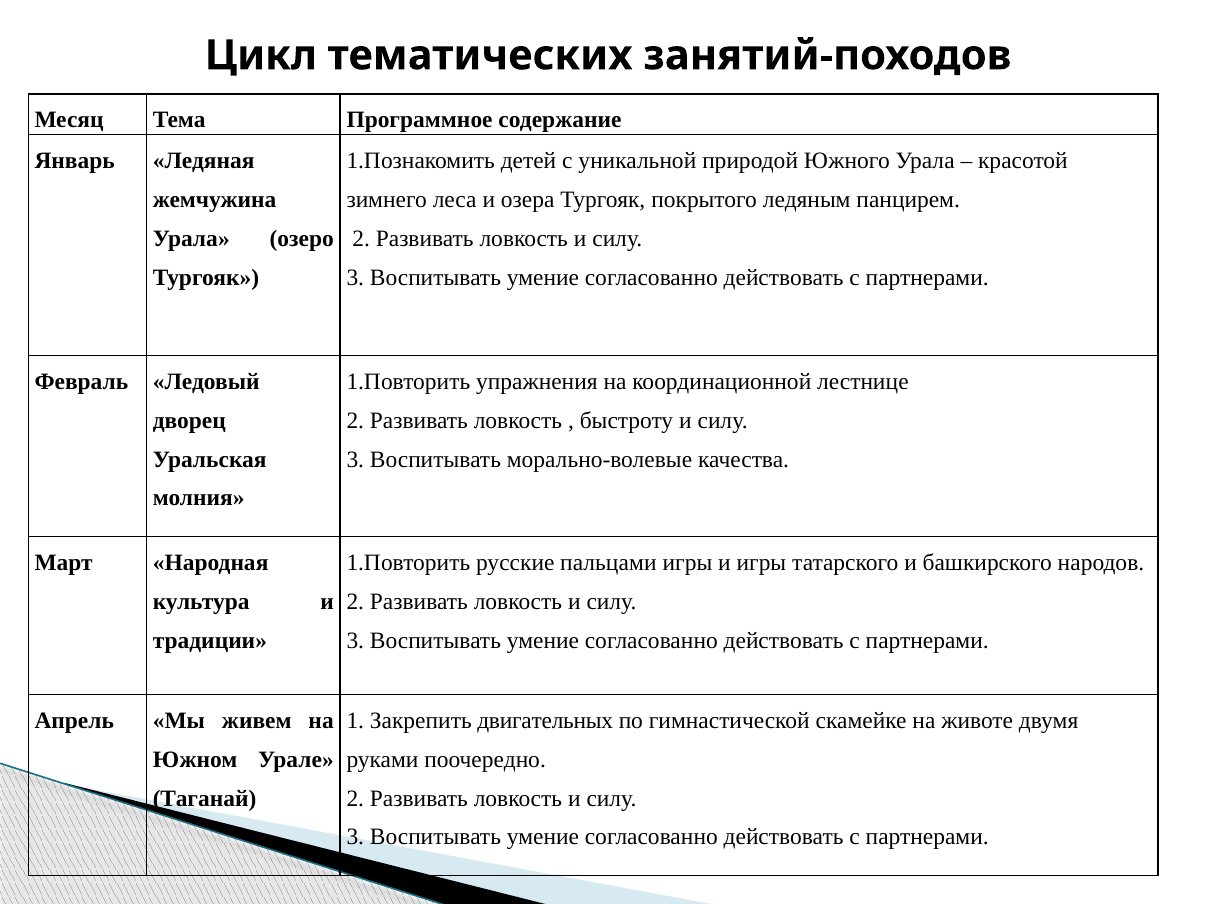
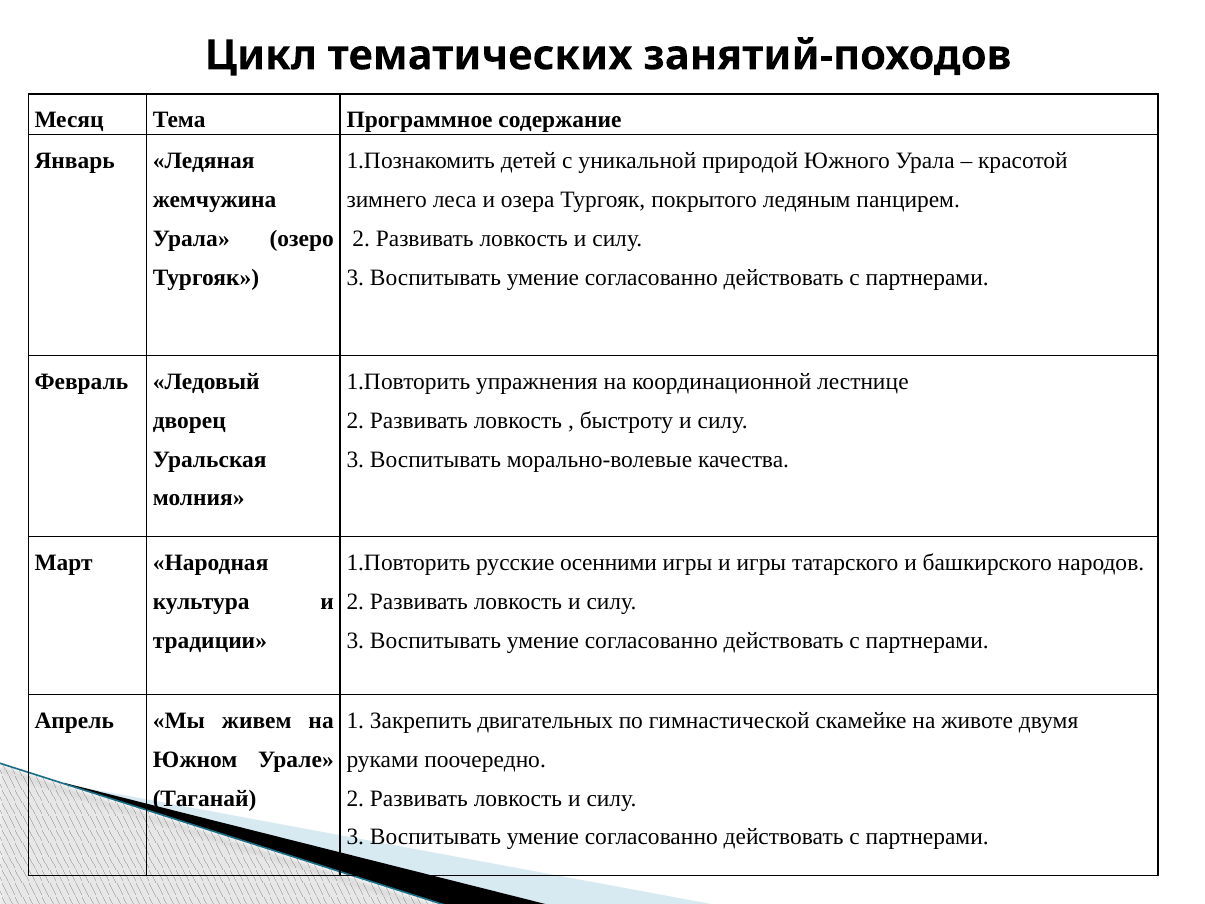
пальцами: пальцами -> осенними (609, 563)
